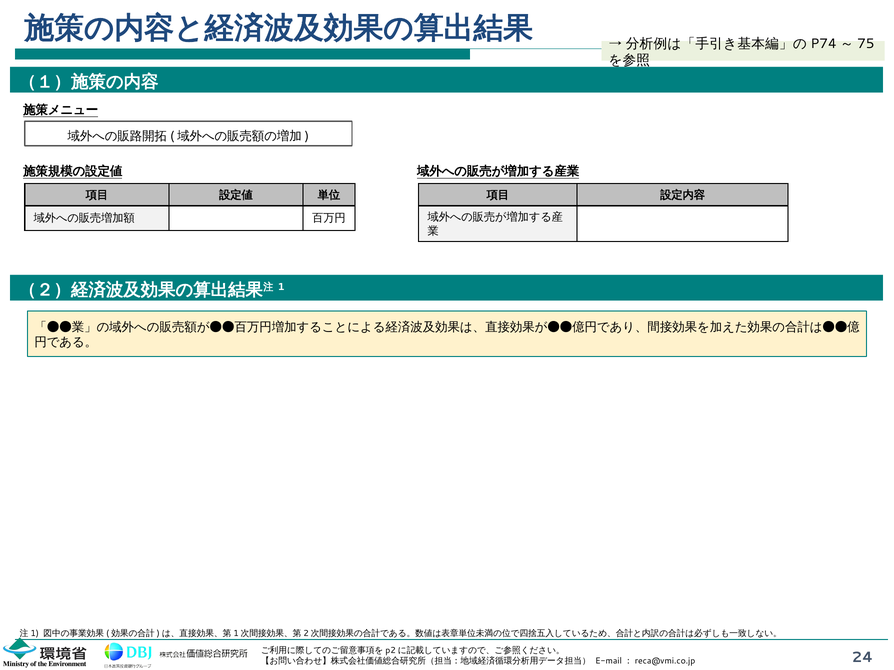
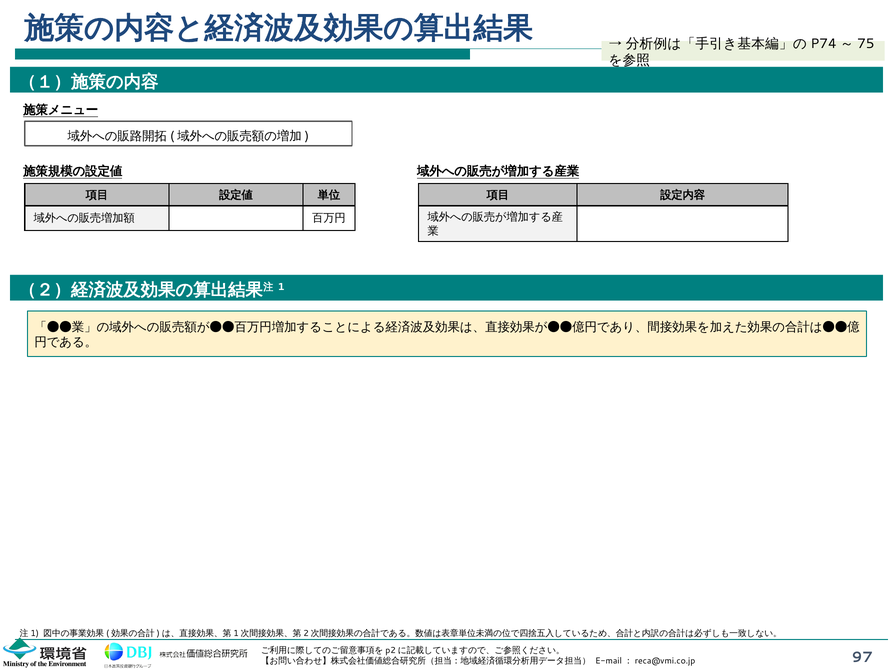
24: 24 -> 97 (862, 658)
